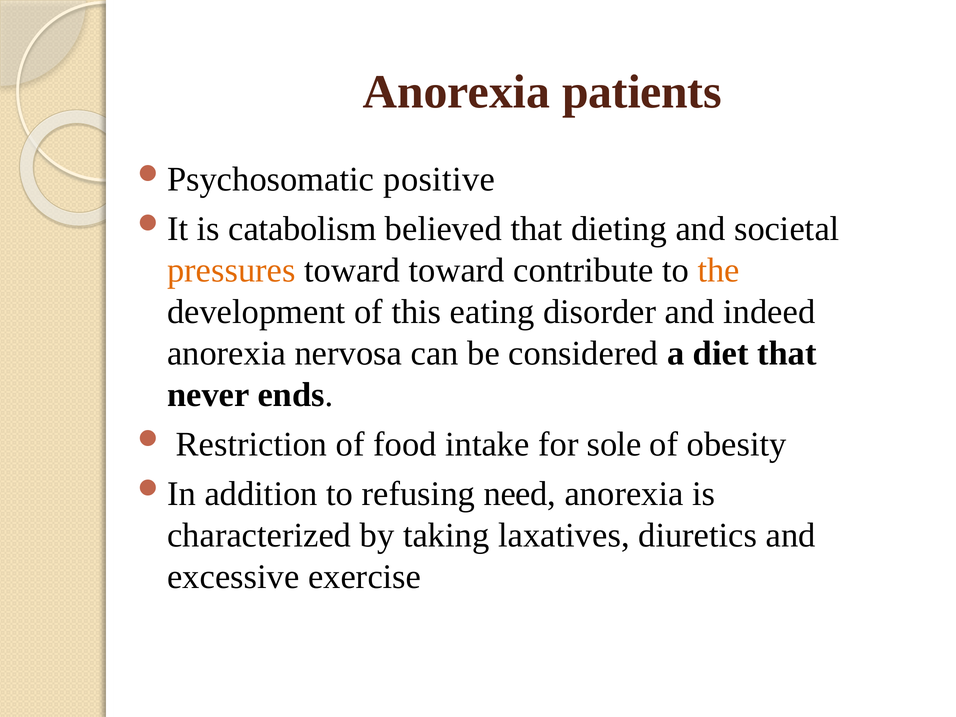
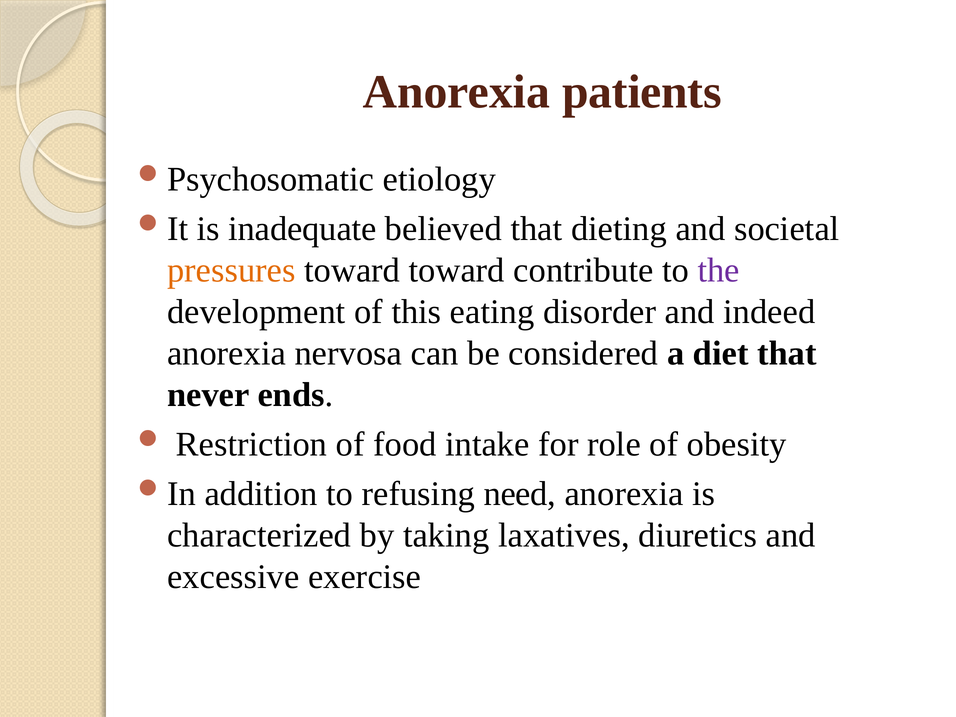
positive: positive -> etiology (439, 179)
catabolism: catabolism -> inadequate (302, 229)
the colour: orange -> purple (719, 270)
sole: sole -> role (614, 444)
